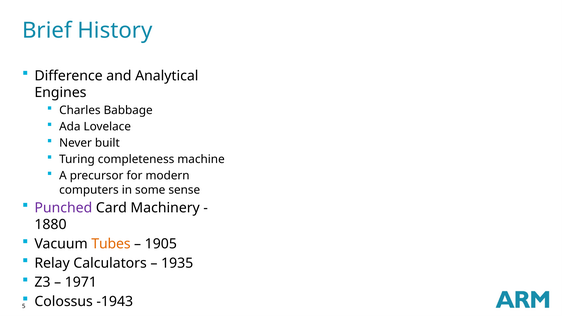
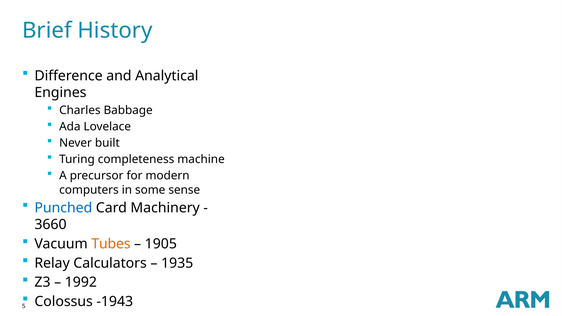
Punched colour: purple -> blue (63, 208)
1880: 1880 -> 3660 (50, 225)
1971: 1971 -> 1992 (81, 282)
